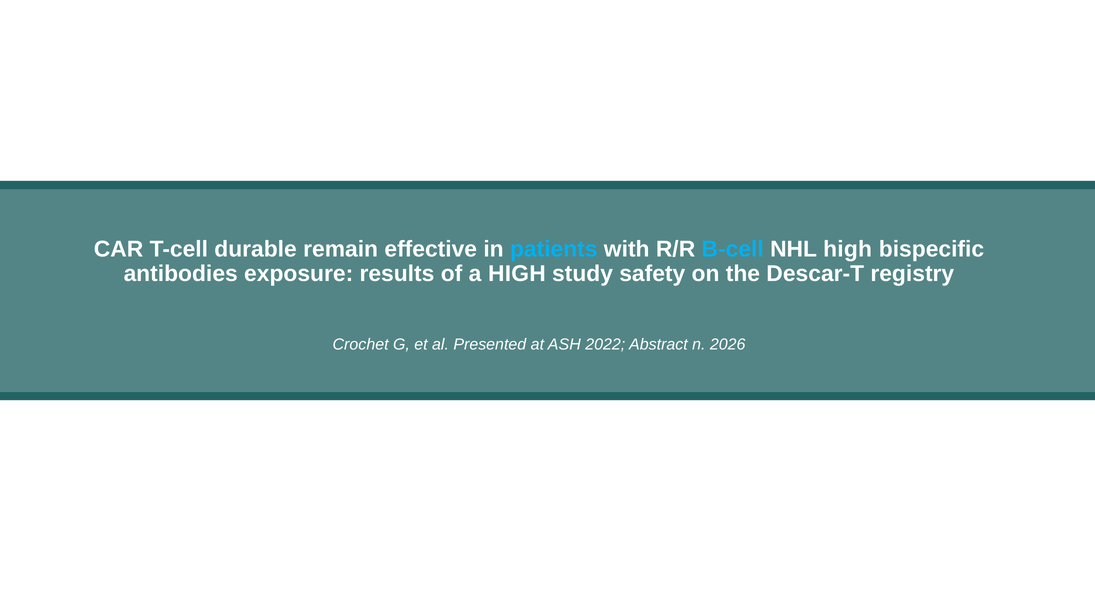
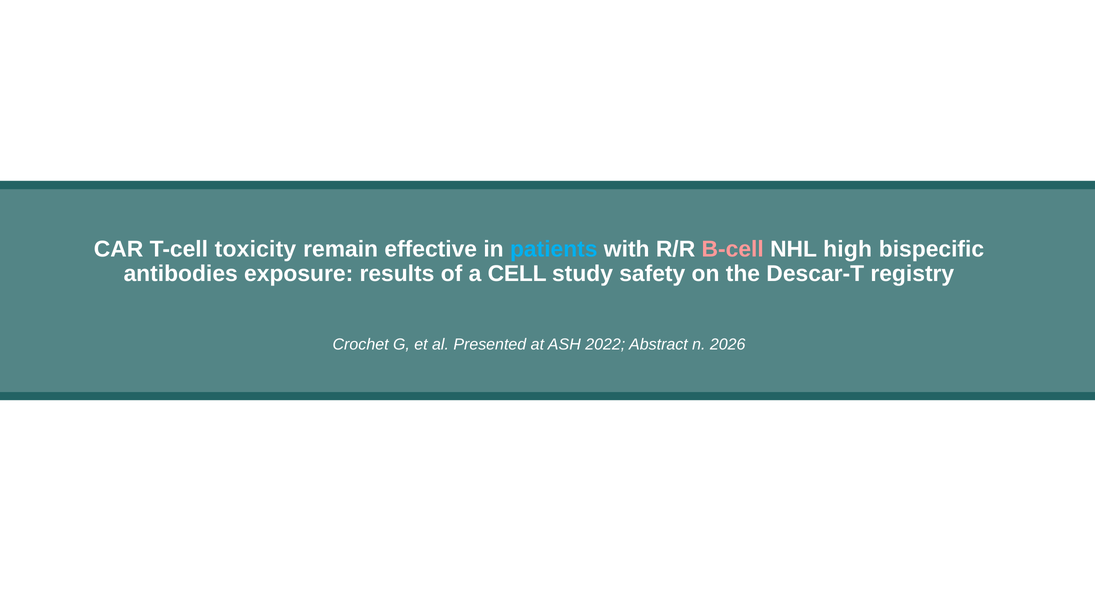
durable: durable -> toxicity (255, 249)
B-cell colour: light blue -> pink (733, 249)
a HIGH: HIGH -> CELL (517, 274)
